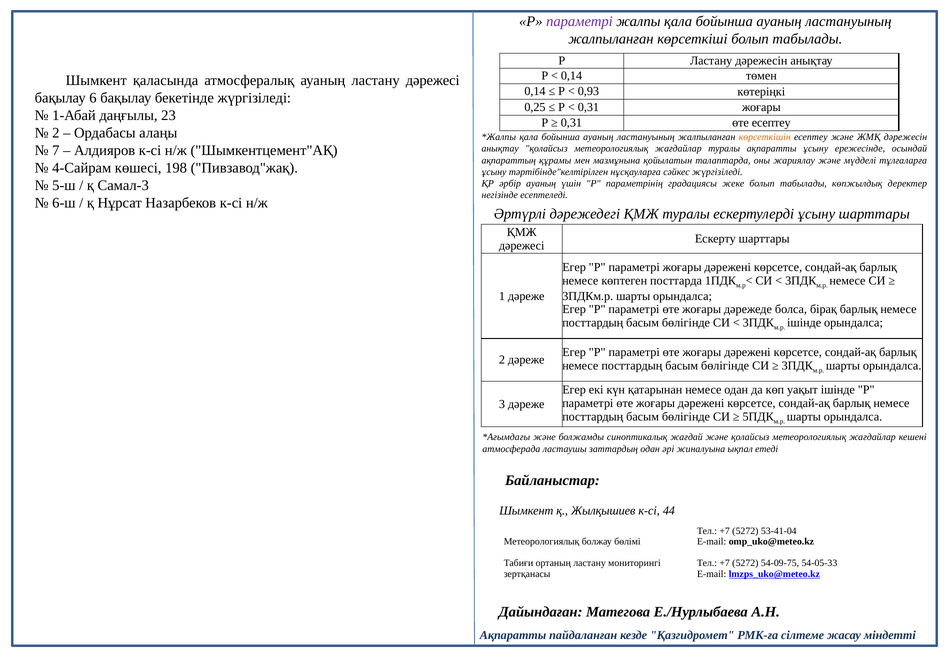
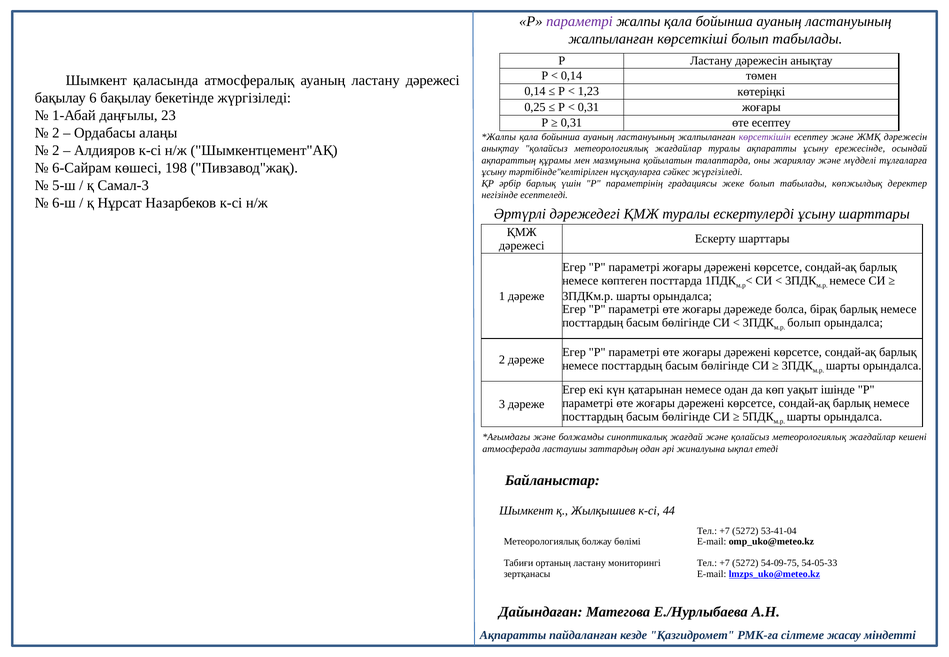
0,93: 0,93 -> 1,23 (588, 91)
көрсеткішін colour: orange -> purple (765, 137)
7: 7 -> 2 (56, 150)
4-Сайрам: 4-Сайрам -> 6-Сайрам (82, 168)
әрбір ауаның: ауаның -> барлық (541, 184)
ішінде: ішінде -> болып (804, 323)
